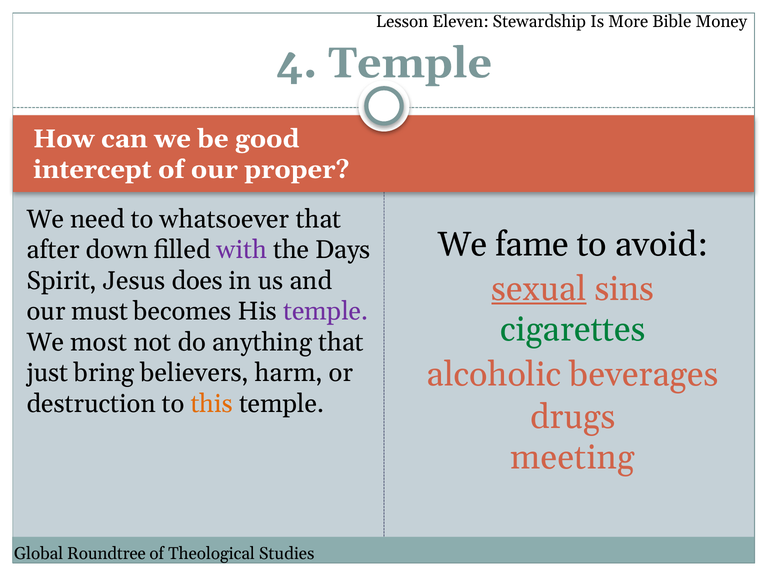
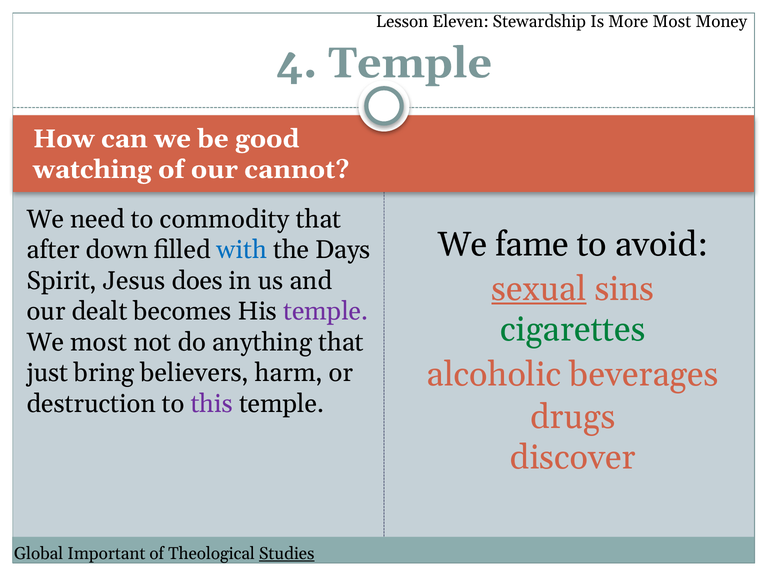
More Bible: Bible -> Most (672, 22)
intercept: intercept -> watching (92, 170)
proper: proper -> cannot (297, 170)
whatsoever: whatsoever -> commodity (225, 219)
with colour: purple -> blue (242, 250)
must: must -> dealt (100, 311)
this colour: orange -> purple (212, 404)
meeting: meeting -> discover (573, 458)
Roundtree: Roundtree -> Important (106, 554)
Studies underline: none -> present (287, 554)
